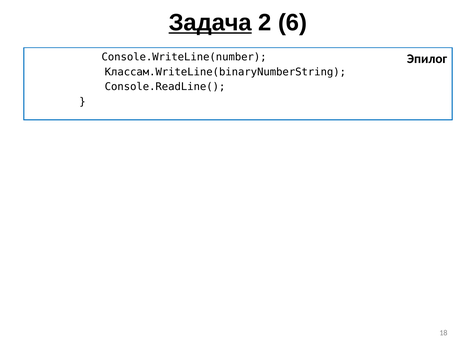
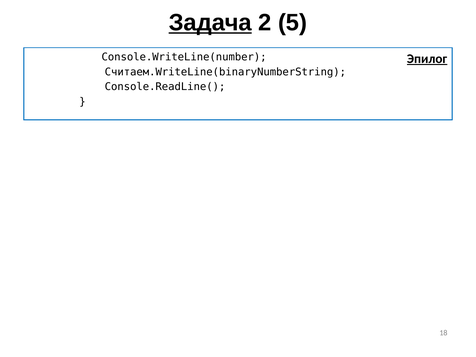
6: 6 -> 5 (293, 23)
Эпилог underline: none -> present (427, 59)
Классам.WriteLine(binaryNumberString: Классам.WriteLine(binaryNumberString -> Считаем.WriteLine(binaryNumberString (225, 72)
